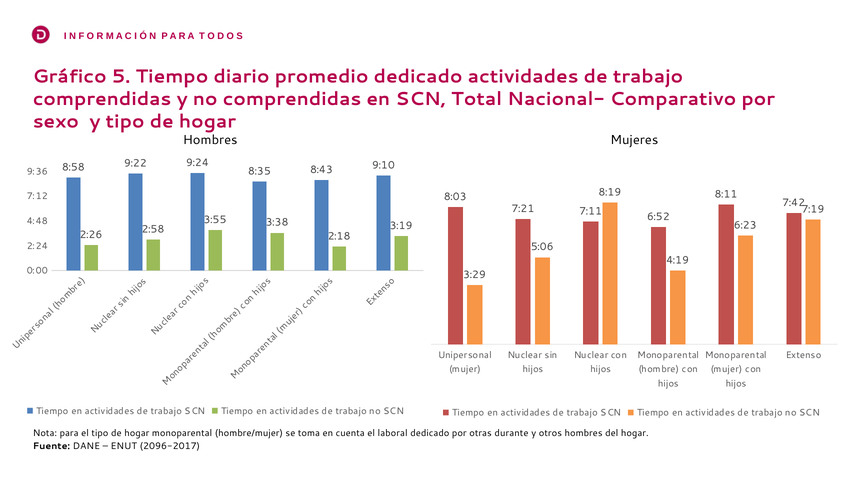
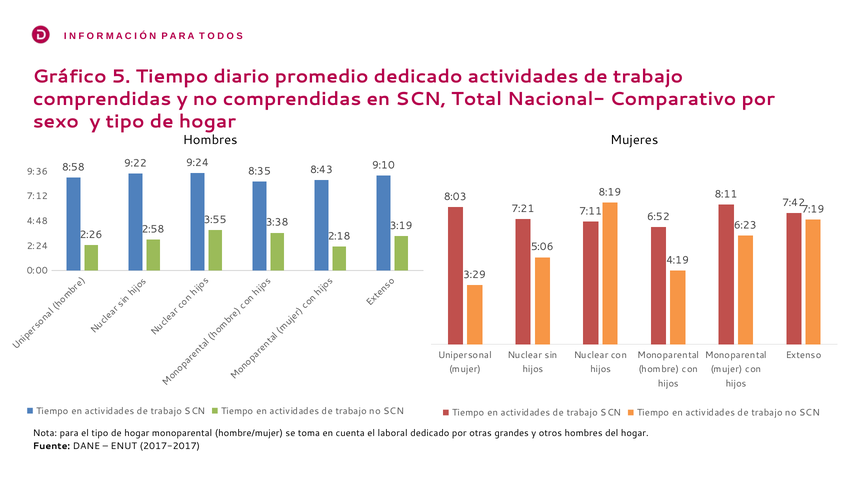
durante: durante -> grandes (512, 433)
2096-2017: 2096-2017 -> 2017-2017 (170, 446)
